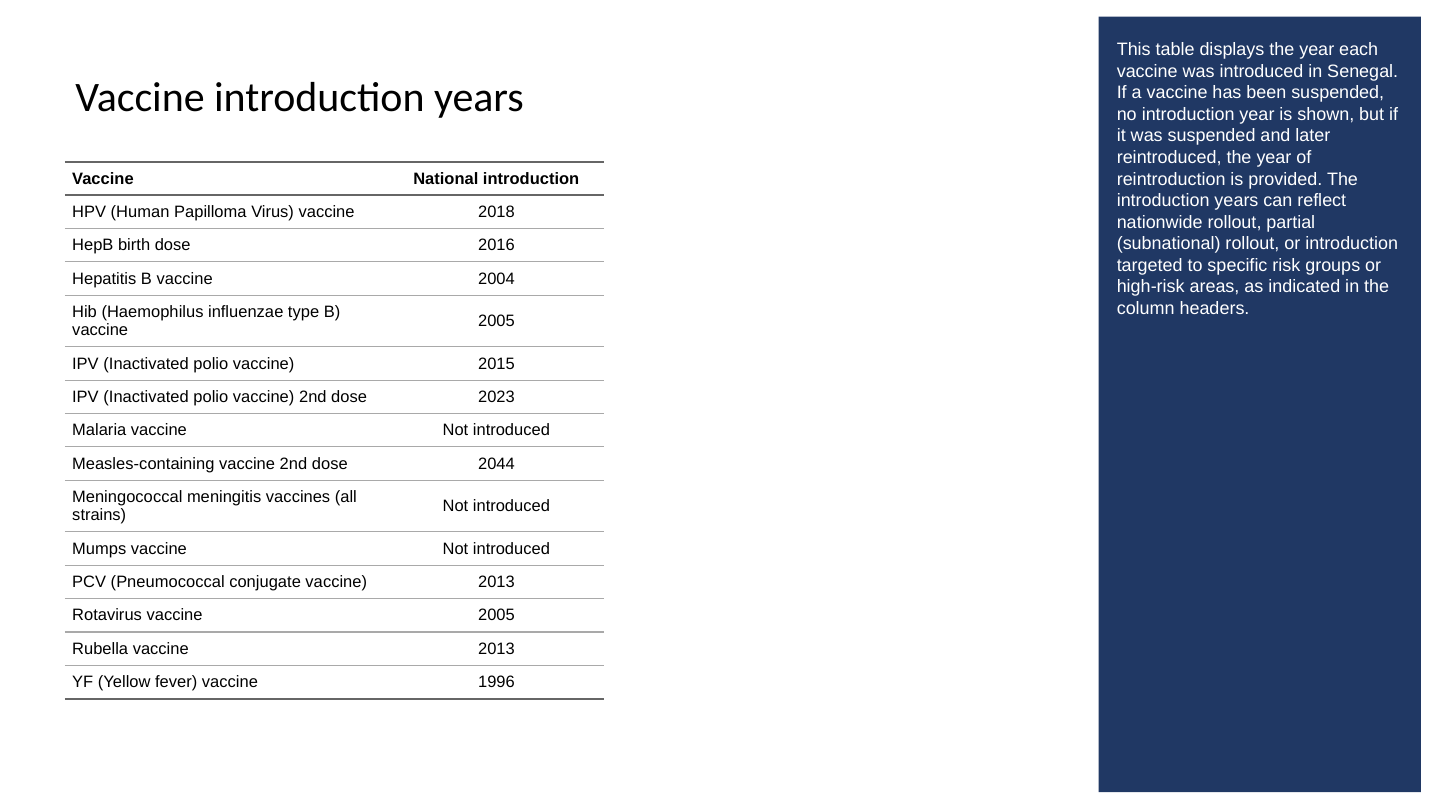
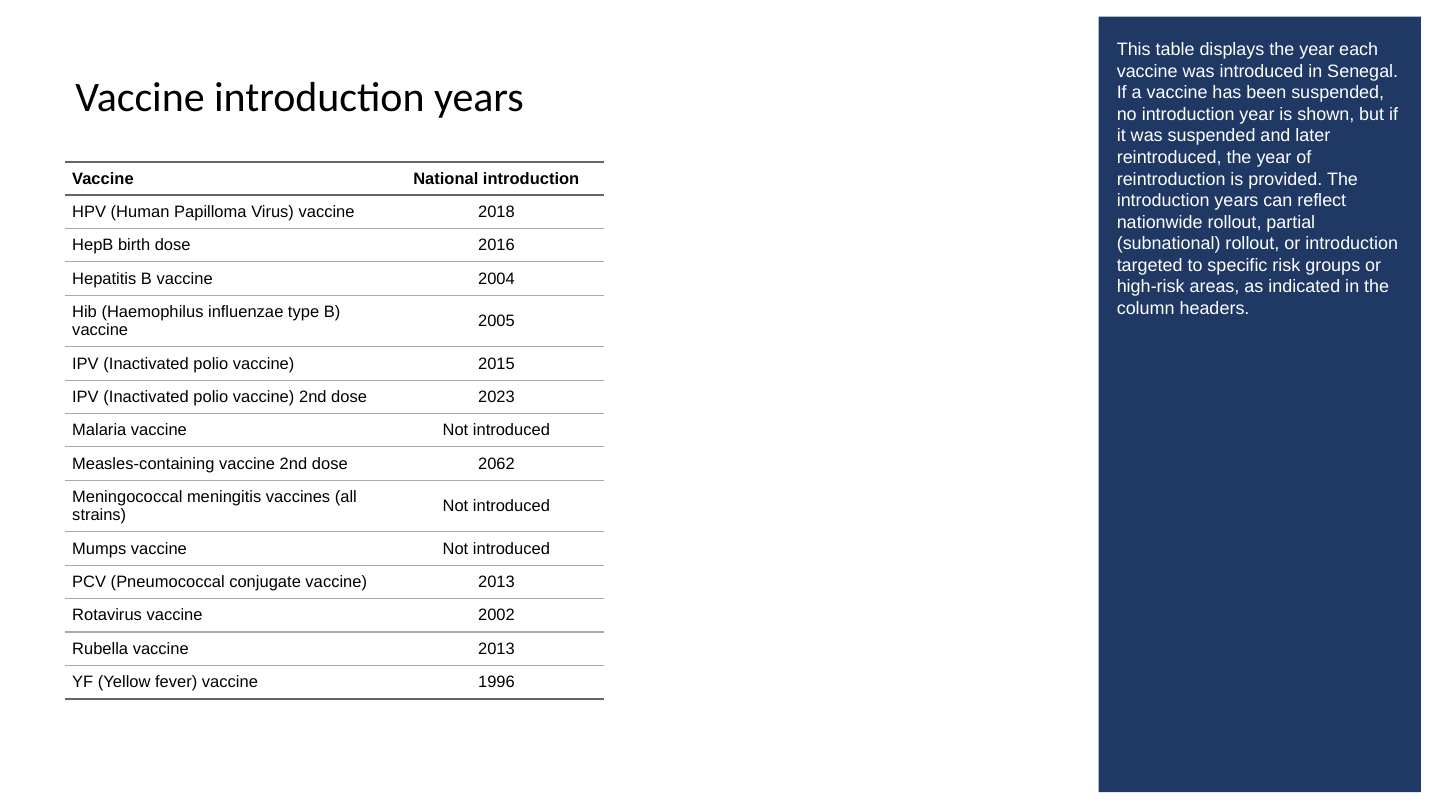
2044: 2044 -> 2062 (496, 464)
Rotavirus vaccine 2005: 2005 -> 2002 (496, 616)
